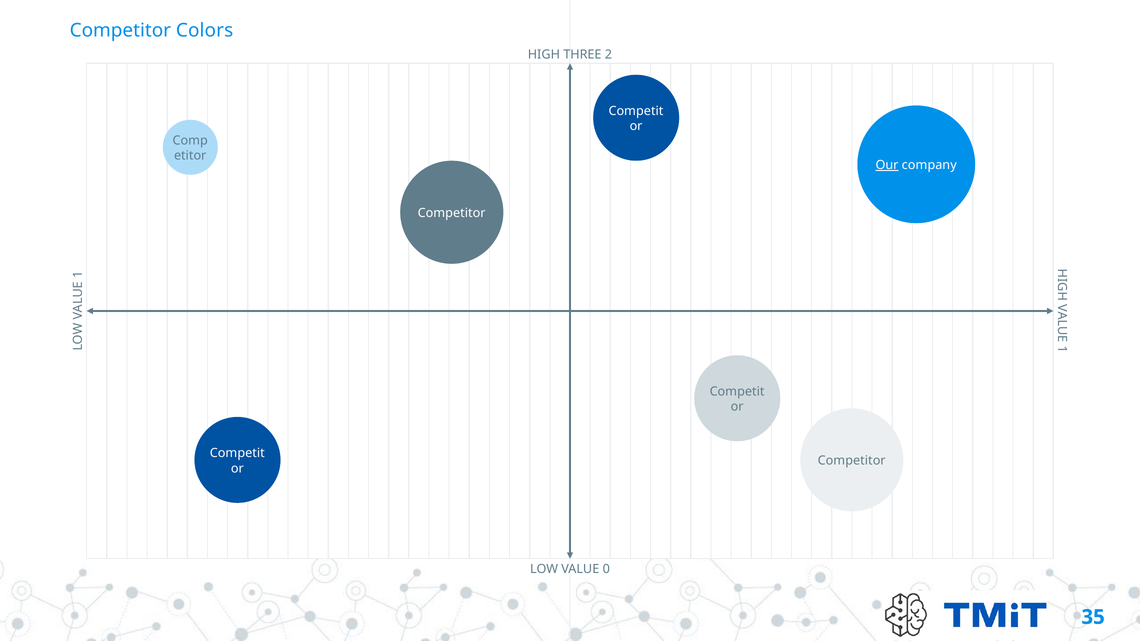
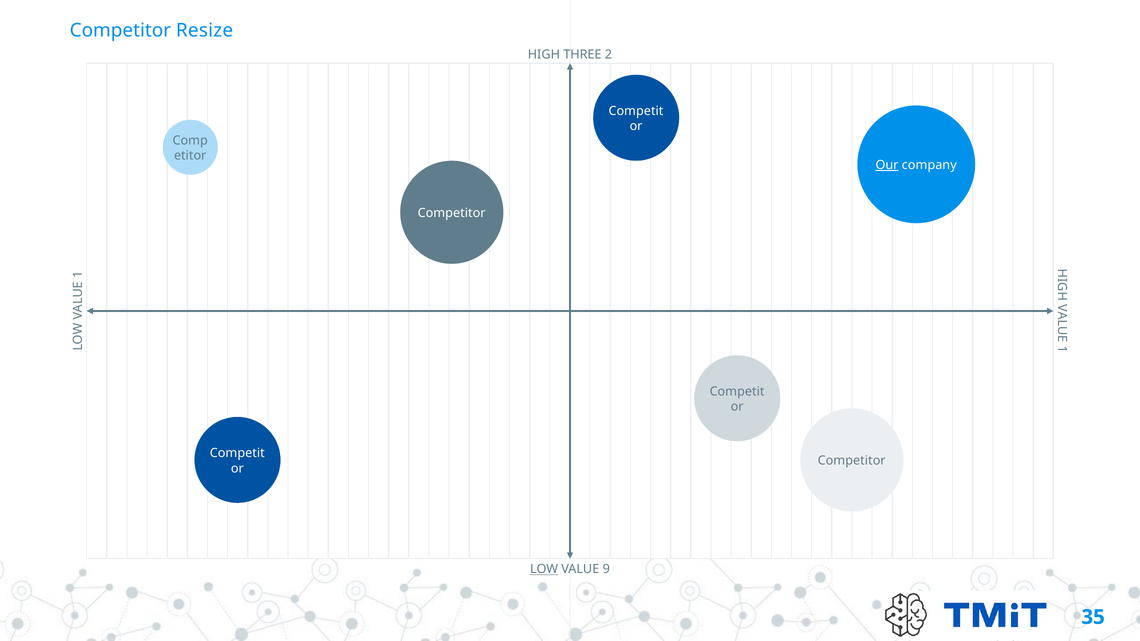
Colors: Colors -> Resize (205, 30)
LOW underline: none -> present (544, 570)
0: 0 -> 9 (606, 570)
